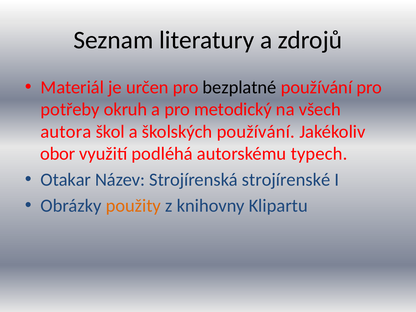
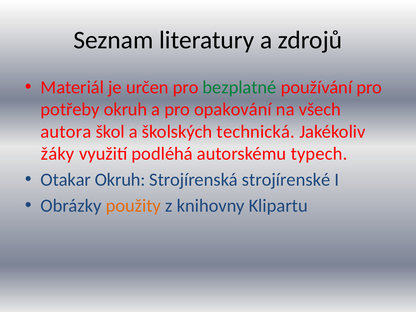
bezplatné colour: black -> green (240, 87)
metodický: metodický -> opakování (233, 109)
školských používání: používání -> technická (256, 132)
obor: obor -> žáky (58, 154)
Otakar Název: Název -> Okruh (120, 180)
